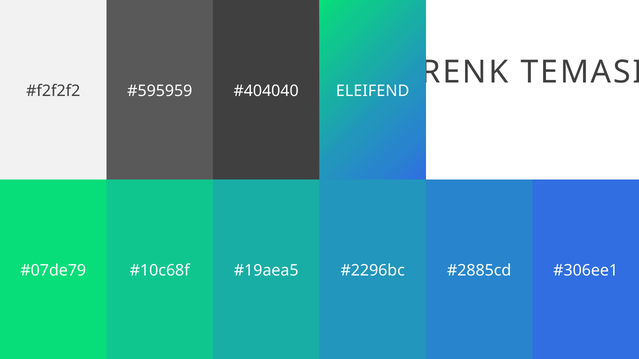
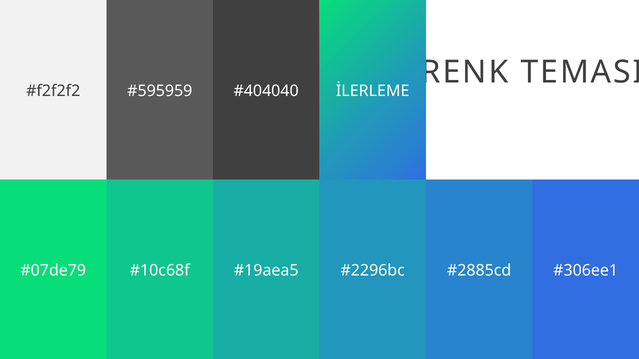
ELEIFEND: ELEIFEND -> İLERLEME (373, 91)
